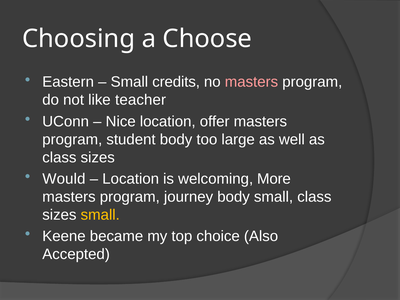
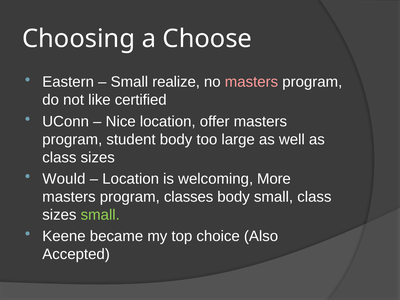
credits: credits -> realize (176, 82)
teacher: teacher -> certified (141, 100)
journey: journey -> classes (189, 197)
small colour: yellow -> light green (100, 215)
